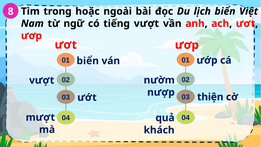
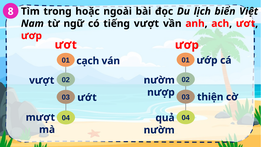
biển: biển -> cạch (88, 61)
khách: khách -> nườm (159, 130)
